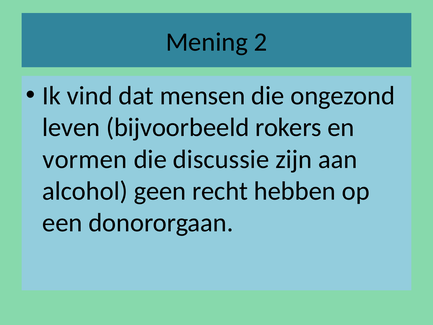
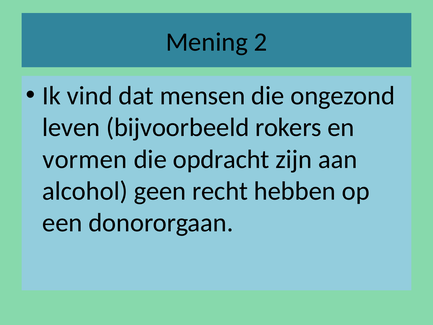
discussie: discussie -> opdracht (221, 159)
